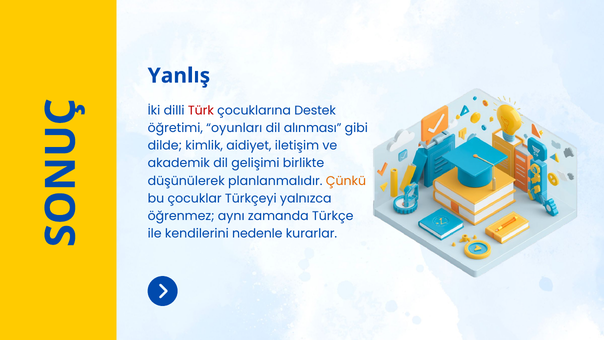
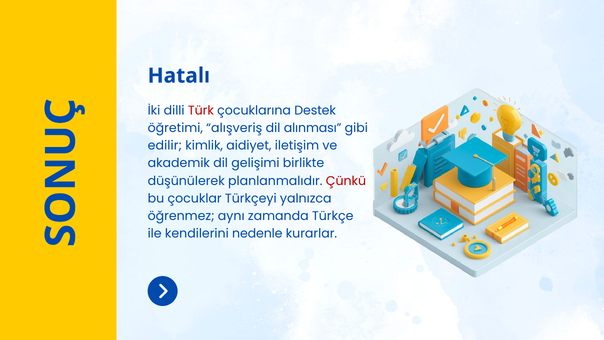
Yanlış: Yanlış -> Hatalı (179, 76)
oyunları: oyunları -> alışveriş (234, 128)
dilde: dilde -> edilir (165, 146)
Çünkü colour: orange -> red (346, 181)
